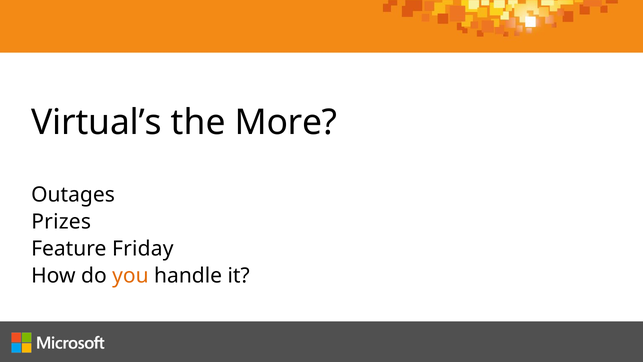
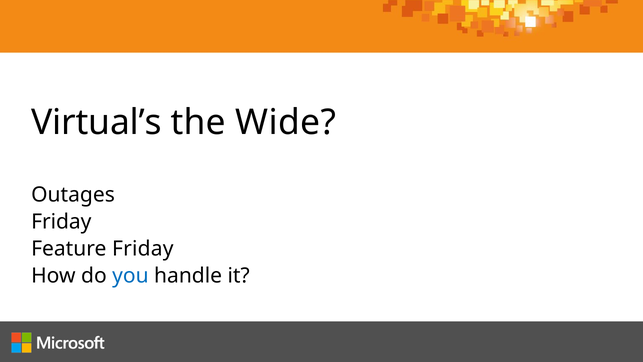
More: More -> Wide (286, 122)
Prizes: Prizes -> Friday (61, 221)
you colour: orange -> blue (130, 275)
